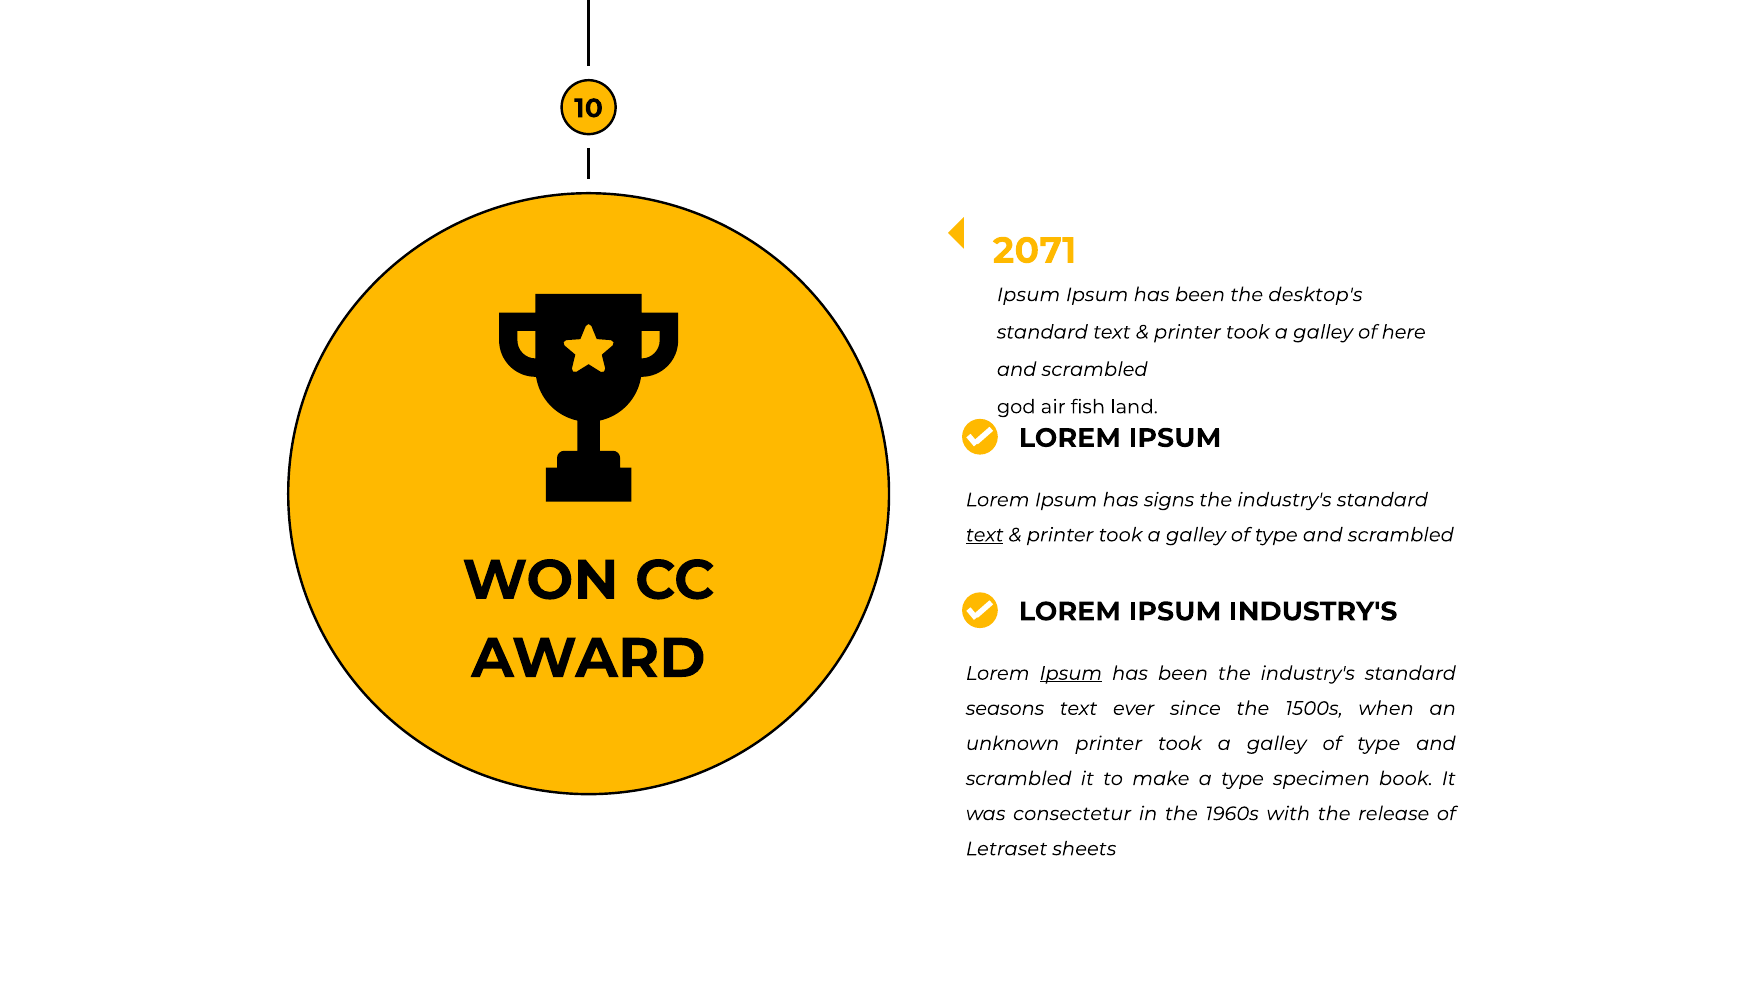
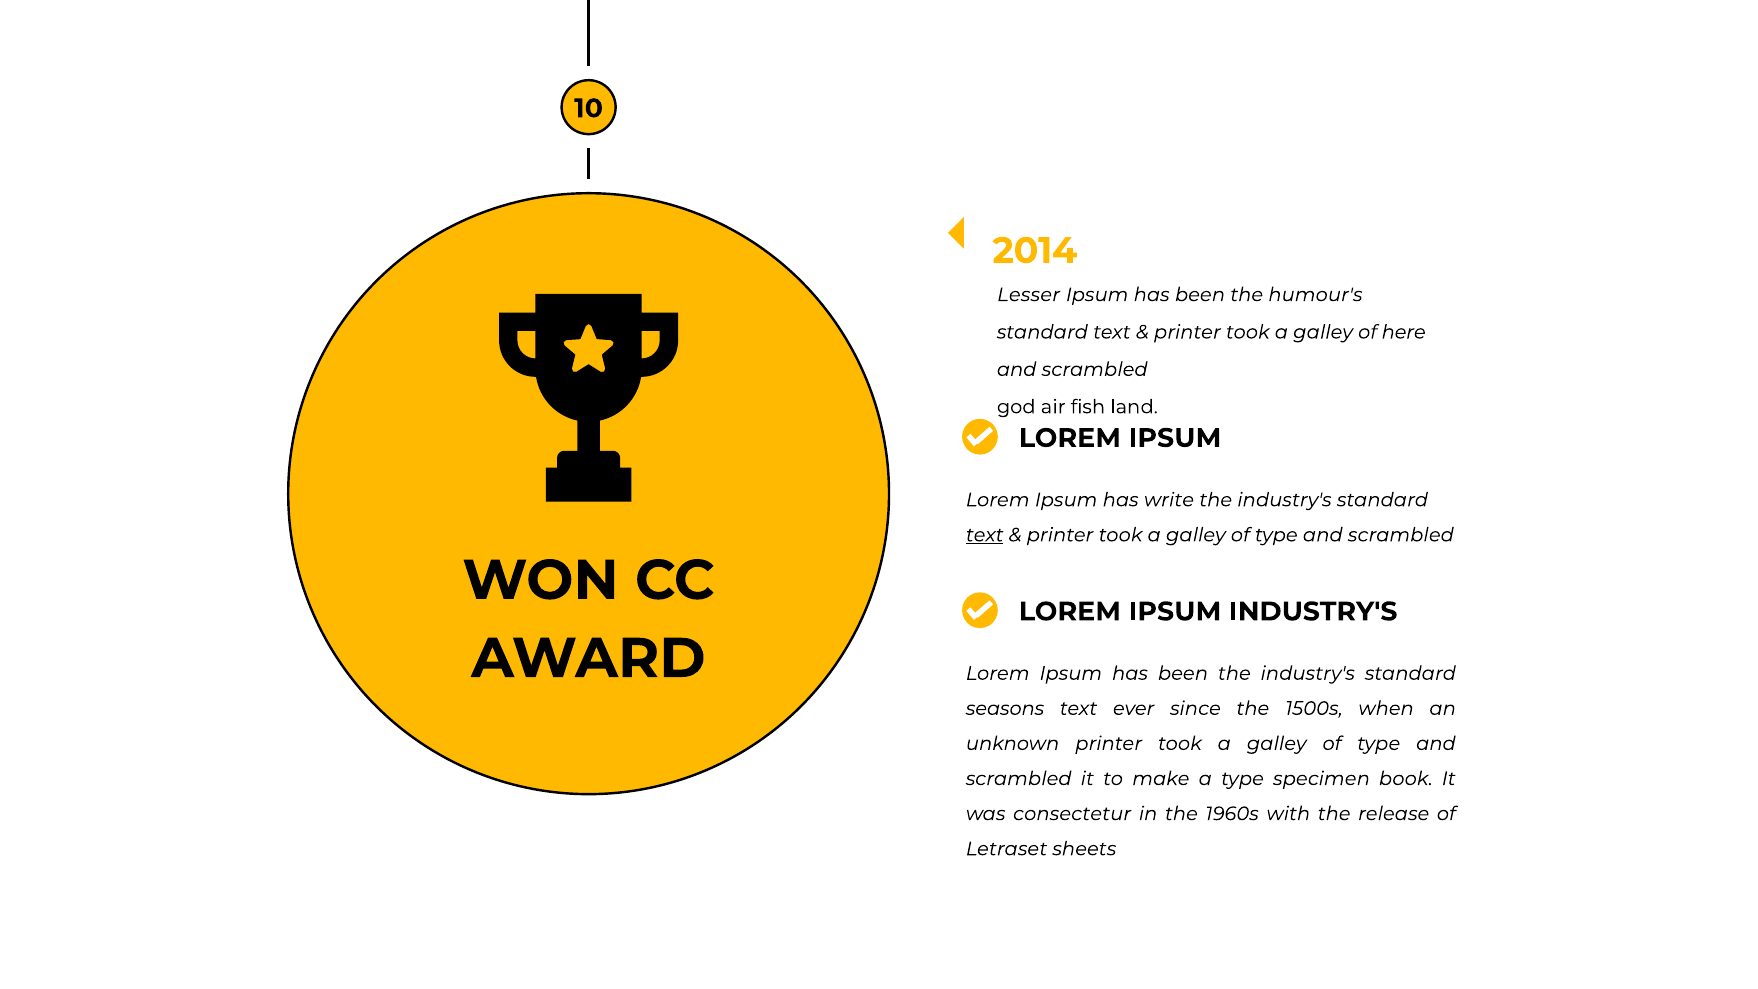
2071: 2071 -> 2014 (1035, 251)
Ipsum: Ipsum -> Lesser (1029, 295)
desktop's: desktop's -> humour's (1315, 295)
signs: signs -> write (1169, 500)
Ipsum underline: present -> none (1071, 673)
